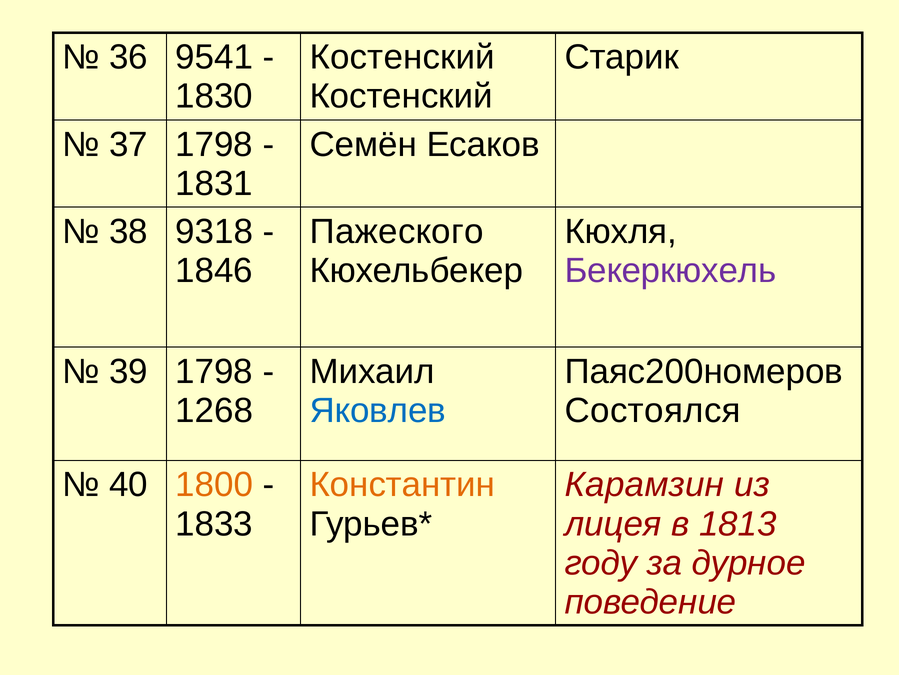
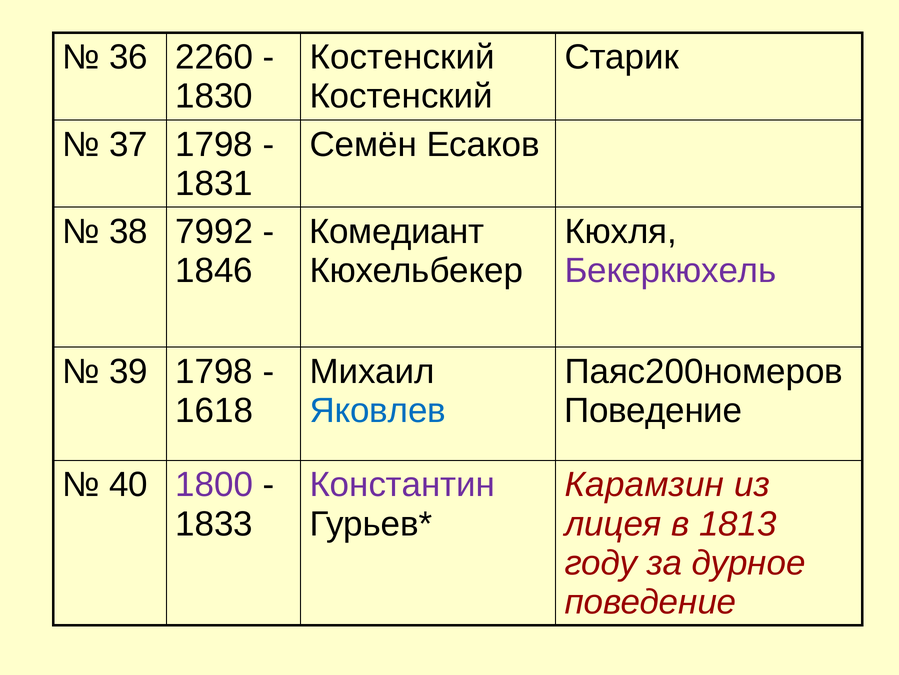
9541: 9541 -> 2260 (214, 57)
9318: 9318 -> 7992 (214, 231)
Пажеского: Пажеского -> Комедиант (397, 231)
1268: 1268 -> 1618 (214, 410)
Состоялся: Состоялся -> Поведение (653, 410)
1800 colour: orange -> purple (214, 484)
Константин colour: orange -> purple (402, 484)
